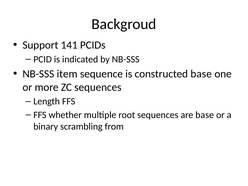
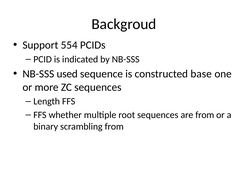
141: 141 -> 554 (69, 45)
item: item -> used (67, 74)
are base: base -> from (205, 115)
